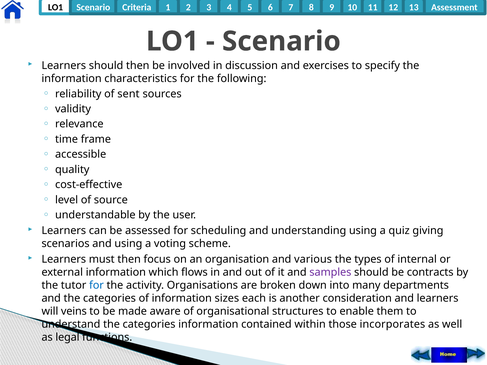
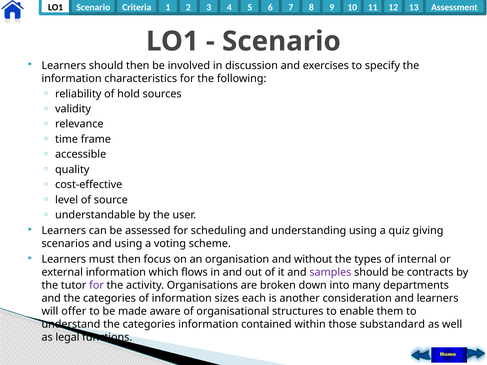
sent: sent -> hold (129, 94)
various: various -> without (313, 260)
for colour: blue -> purple (96, 285)
veins: veins -> offer (74, 311)
incorporates: incorporates -> substandard (392, 324)
